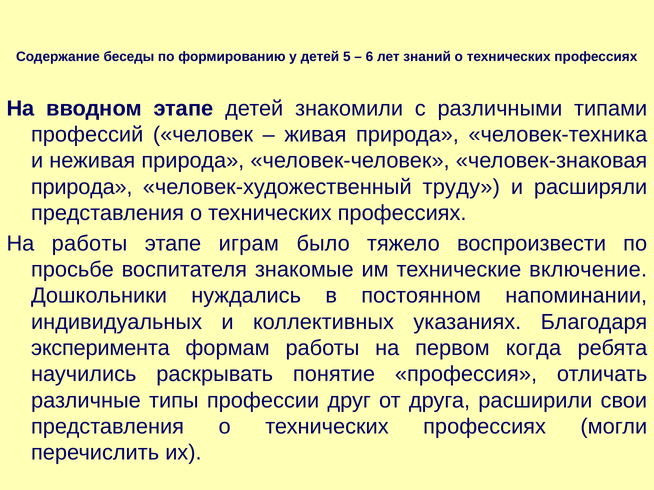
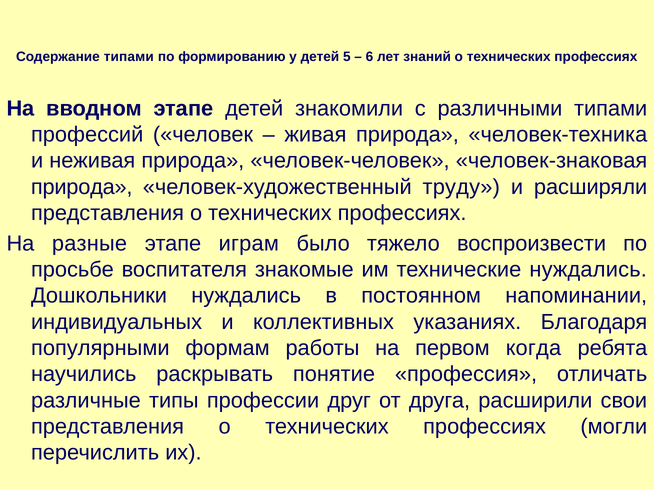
Содержание беседы: беседы -> типами (129, 57)
На работы: работы -> разные (89, 244)
технические включение: включение -> нуждались (588, 270)
эксперимента: эксперимента -> популярными (100, 348)
